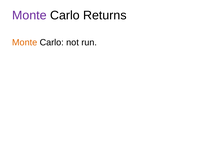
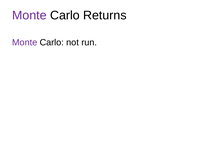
Monte colour: orange -> purple (25, 43)
